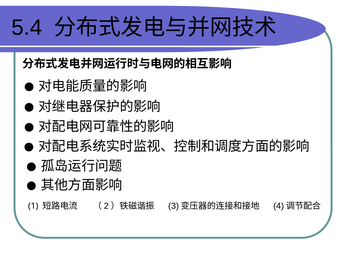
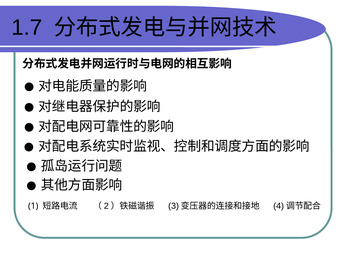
5.4: 5.4 -> 1.7 (27, 28)
